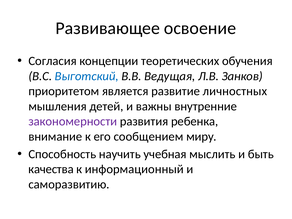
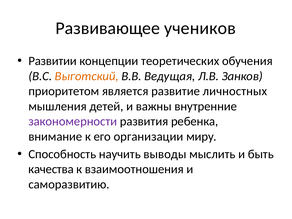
освоение: освоение -> учеников (200, 28)
Согласия: Согласия -> Развитии (53, 61)
Выготский colour: blue -> orange (87, 76)
сообщением: сообщением -> организации (148, 136)
учебная: учебная -> выводы (165, 154)
информационный: информационный -> взаимоотношения (134, 169)
